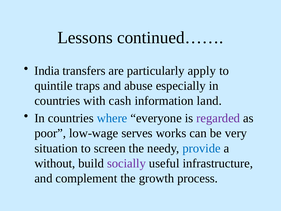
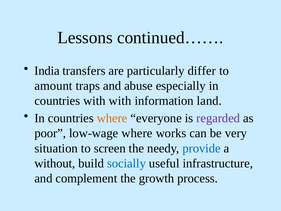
apply: apply -> differ (202, 71)
quintile: quintile -> amount (53, 86)
with cash: cash -> with (120, 101)
where colour: blue -> orange (112, 118)
low-wage serves: serves -> where (137, 133)
socially colour: purple -> blue (126, 163)
